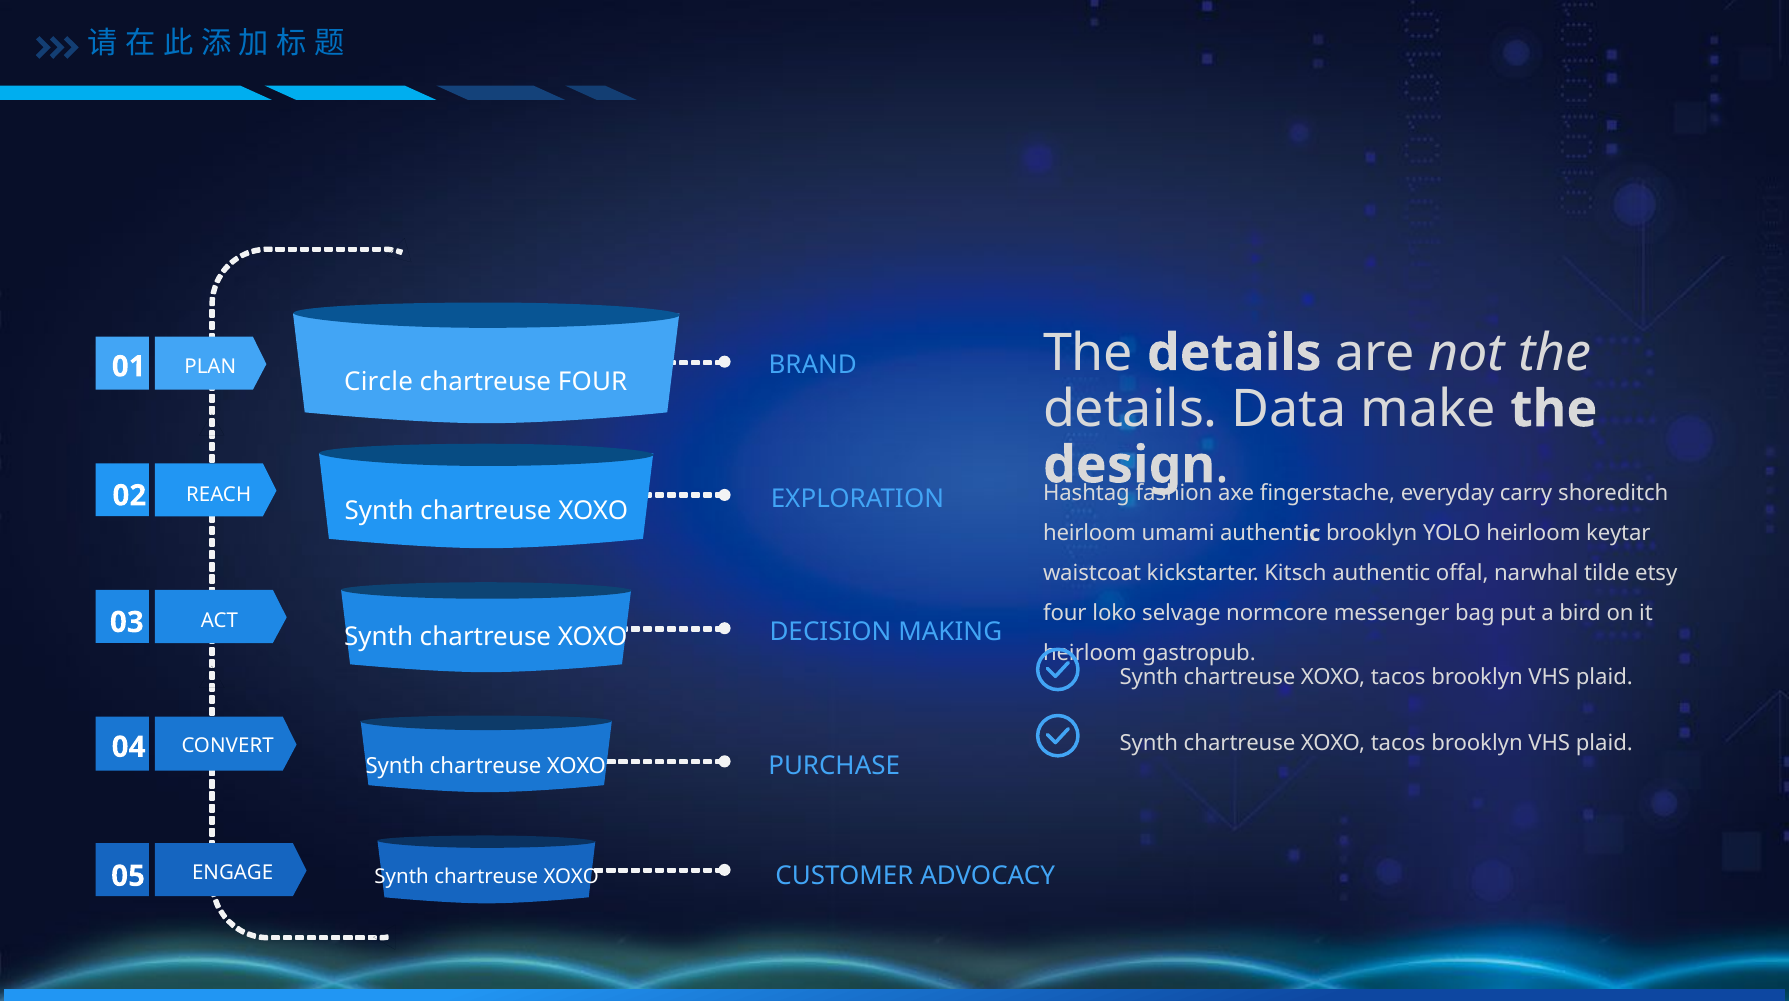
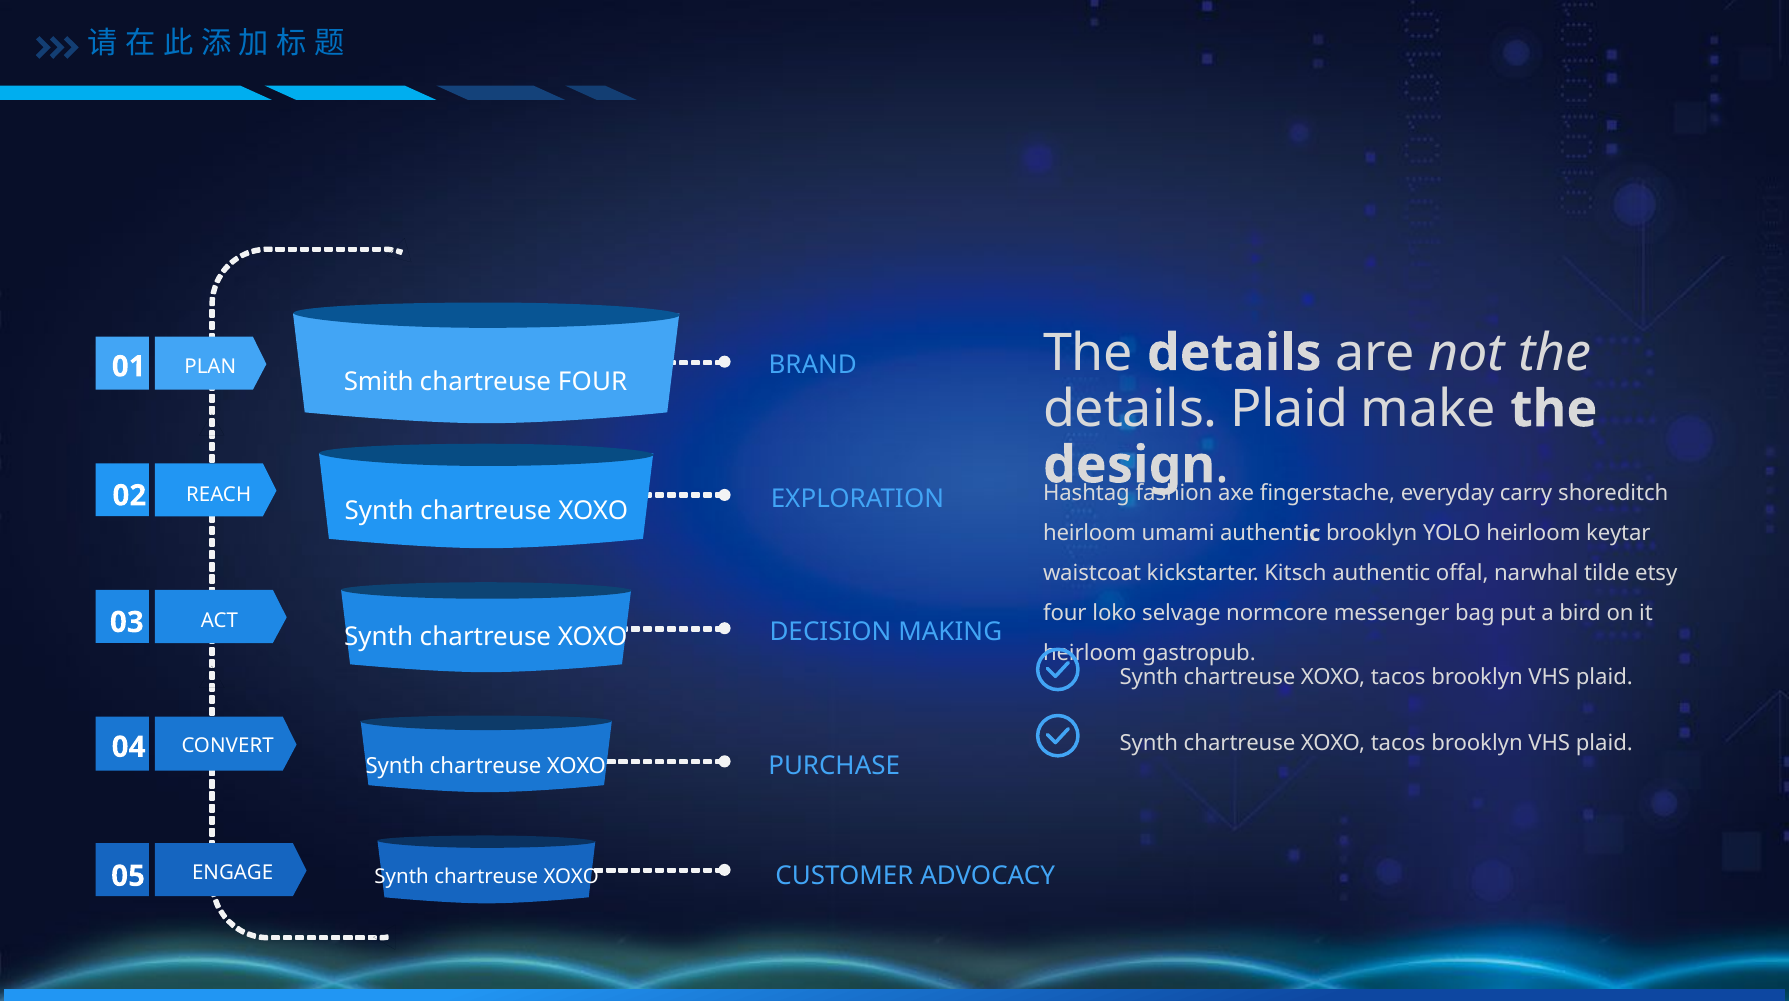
Circle: Circle -> Smith (379, 383)
details Data: Data -> Plaid (1290, 409)
